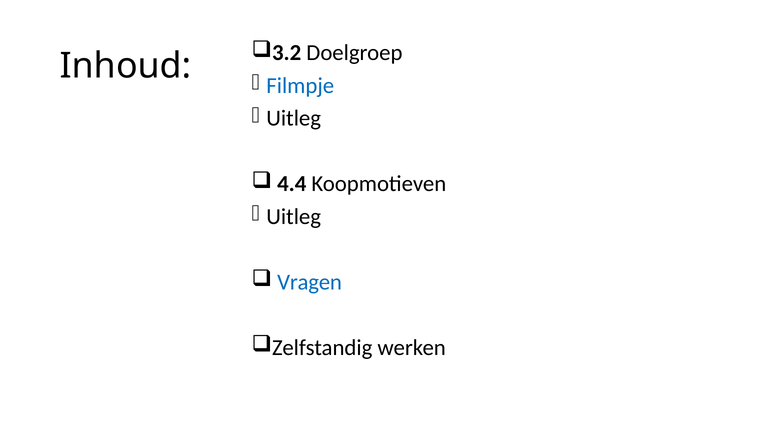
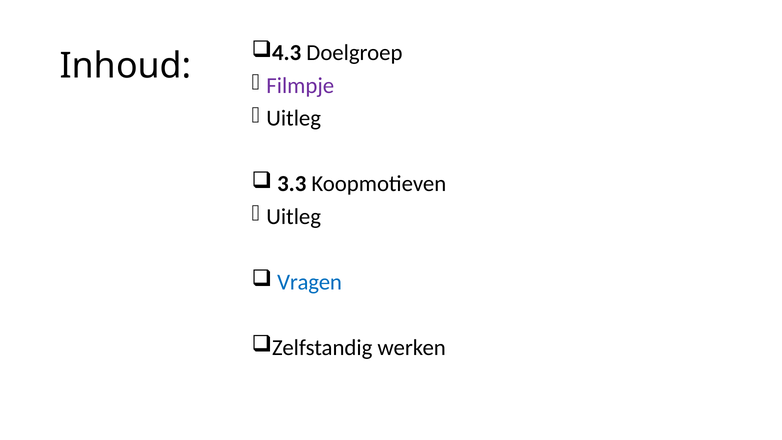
3.2: 3.2 -> 4.3 (287, 53)
Filmpje colour: blue -> purple (300, 86)
4.4: 4.4 -> 3.3 (292, 184)
